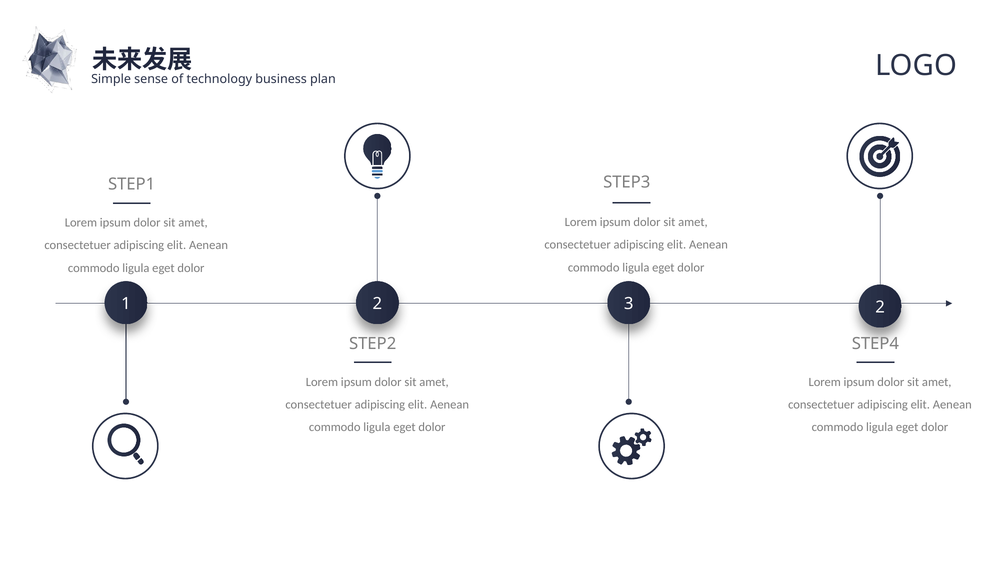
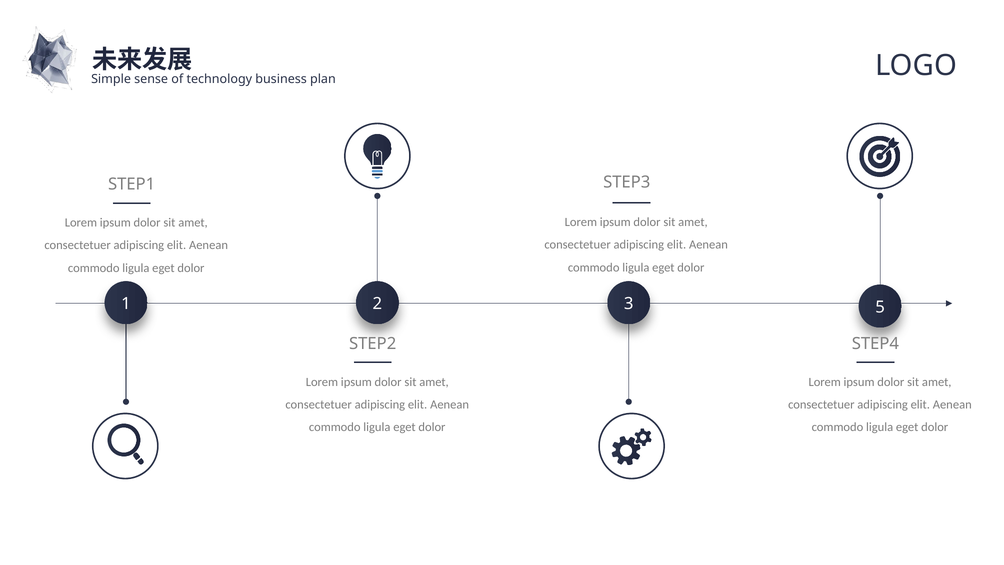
3 2: 2 -> 5 (880, 307)
